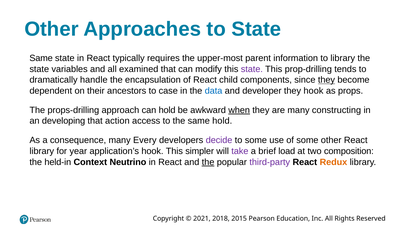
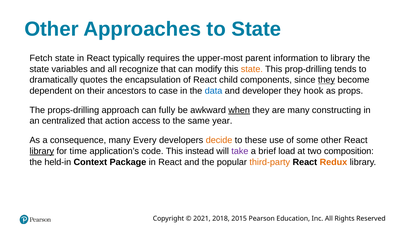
Same: Same -> Fetch (41, 58)
examined: examined -> recognize (139, 69)
state colour: purple -> orange (252, 69)
handle: handle -> quotes (94, 80)
can hold: hold -> fully (167, 110)
developing: developing -> centralized (64, 121)
same hold: hold -> year (222, 121)
decide colour: purple -> orange (219, 140)
to some: some -> these (256, 140)
library underline: none -> present (42, 151)
year: year -> time (78, 151)
application’s hook: hook -> code (152, 151)
simpler: simpler -> instead (200, 151)
Neutrino: Neutrino -> Package (128, 162)
the underline: present -> none (208, 162)
third-party colour: purple -> orange (270, 162)
